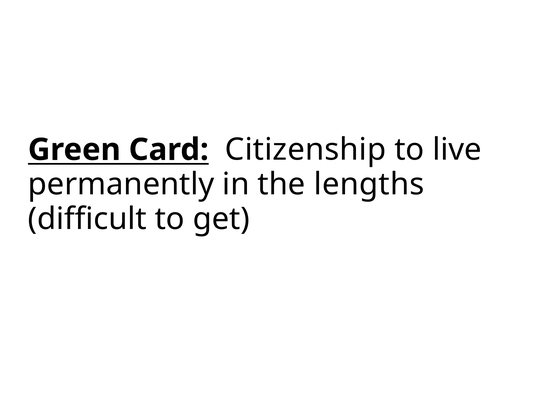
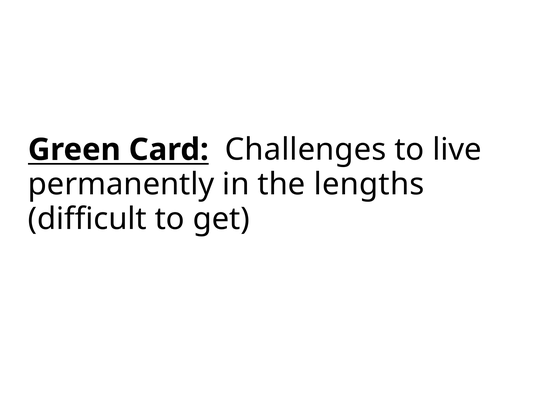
Citizenship: Citizenship -> Challenges (306, 150)
